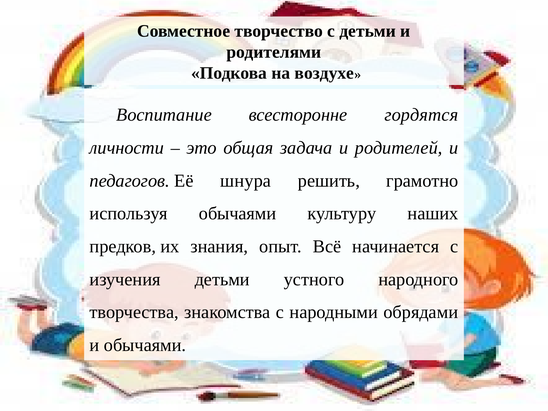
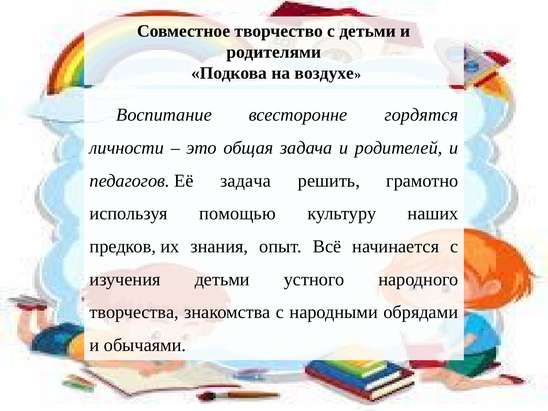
Её шнура: шнура -> задача (246, 181)
используя обычаями: обычаями -> помощью (237, 214)
